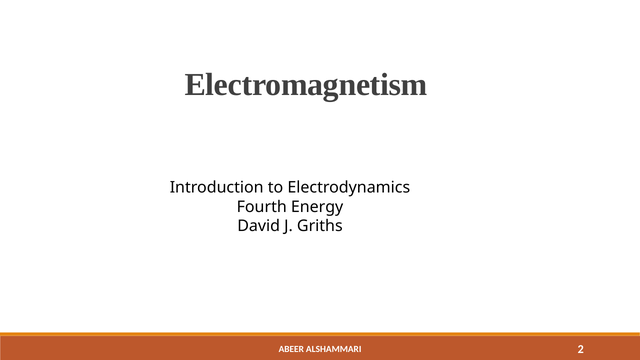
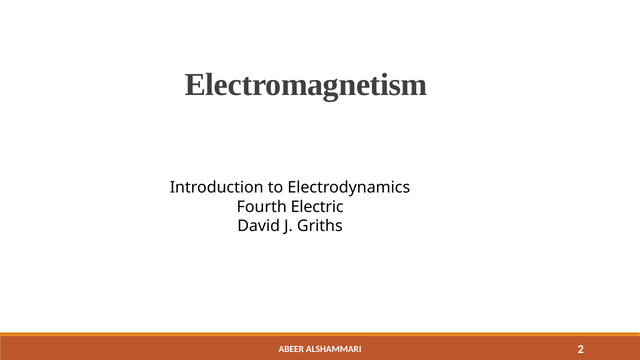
Energy: Energy -> Electric (317, 207)
